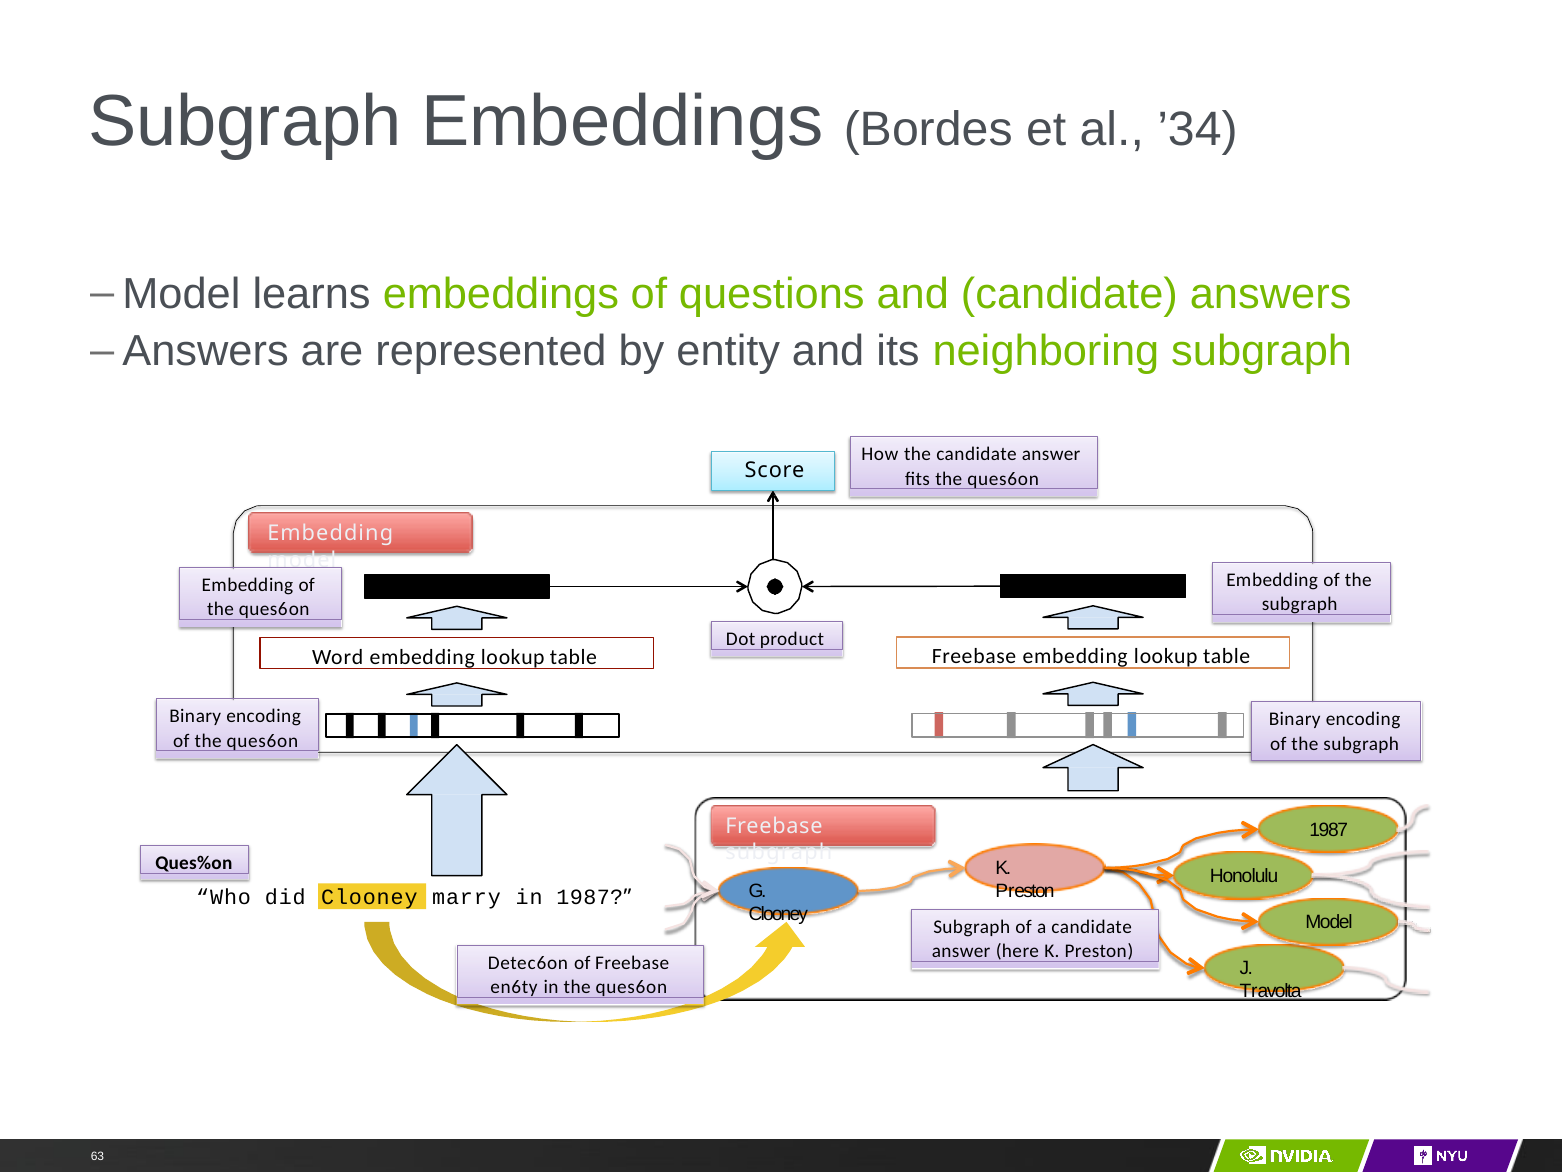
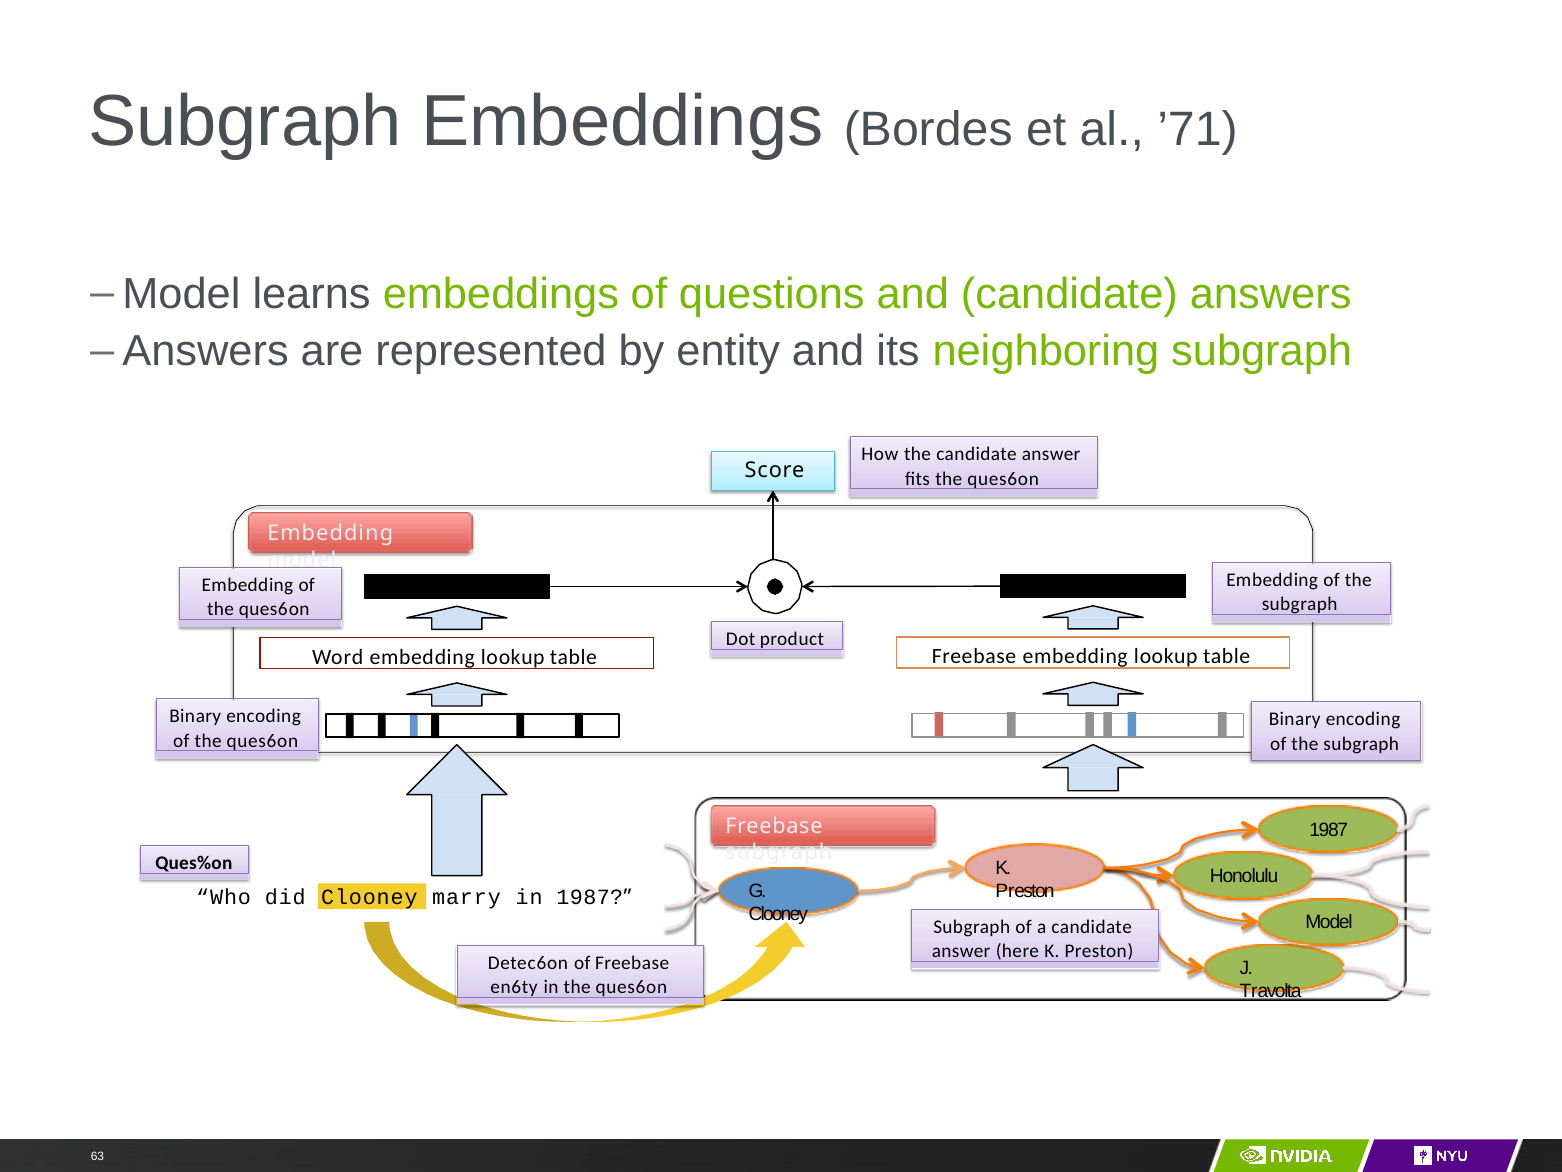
’34: ’34 -> ’71 (1198, 130)
